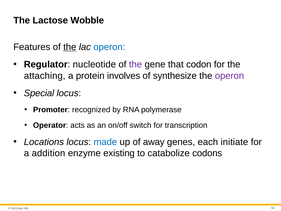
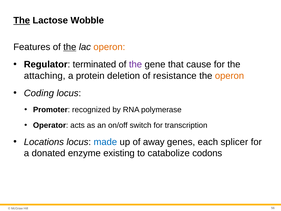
The underline: none -> present (22, 20)
operon colour: blue -> orange (109, 47)
nucleotide: nucleotide -> terminated (94, 64)
codon: codon -> cause (199, 64)
involves: involves -> deletion (124, 76)
synthesize: synthesize -> resistance (175, 76)
operon colour: purple -> orange (229, 76)
Special: Special -> Coding (39, 93)
initiate: initiate -> splicer (234, 142)
addition: addition -> donated (49, 153)
